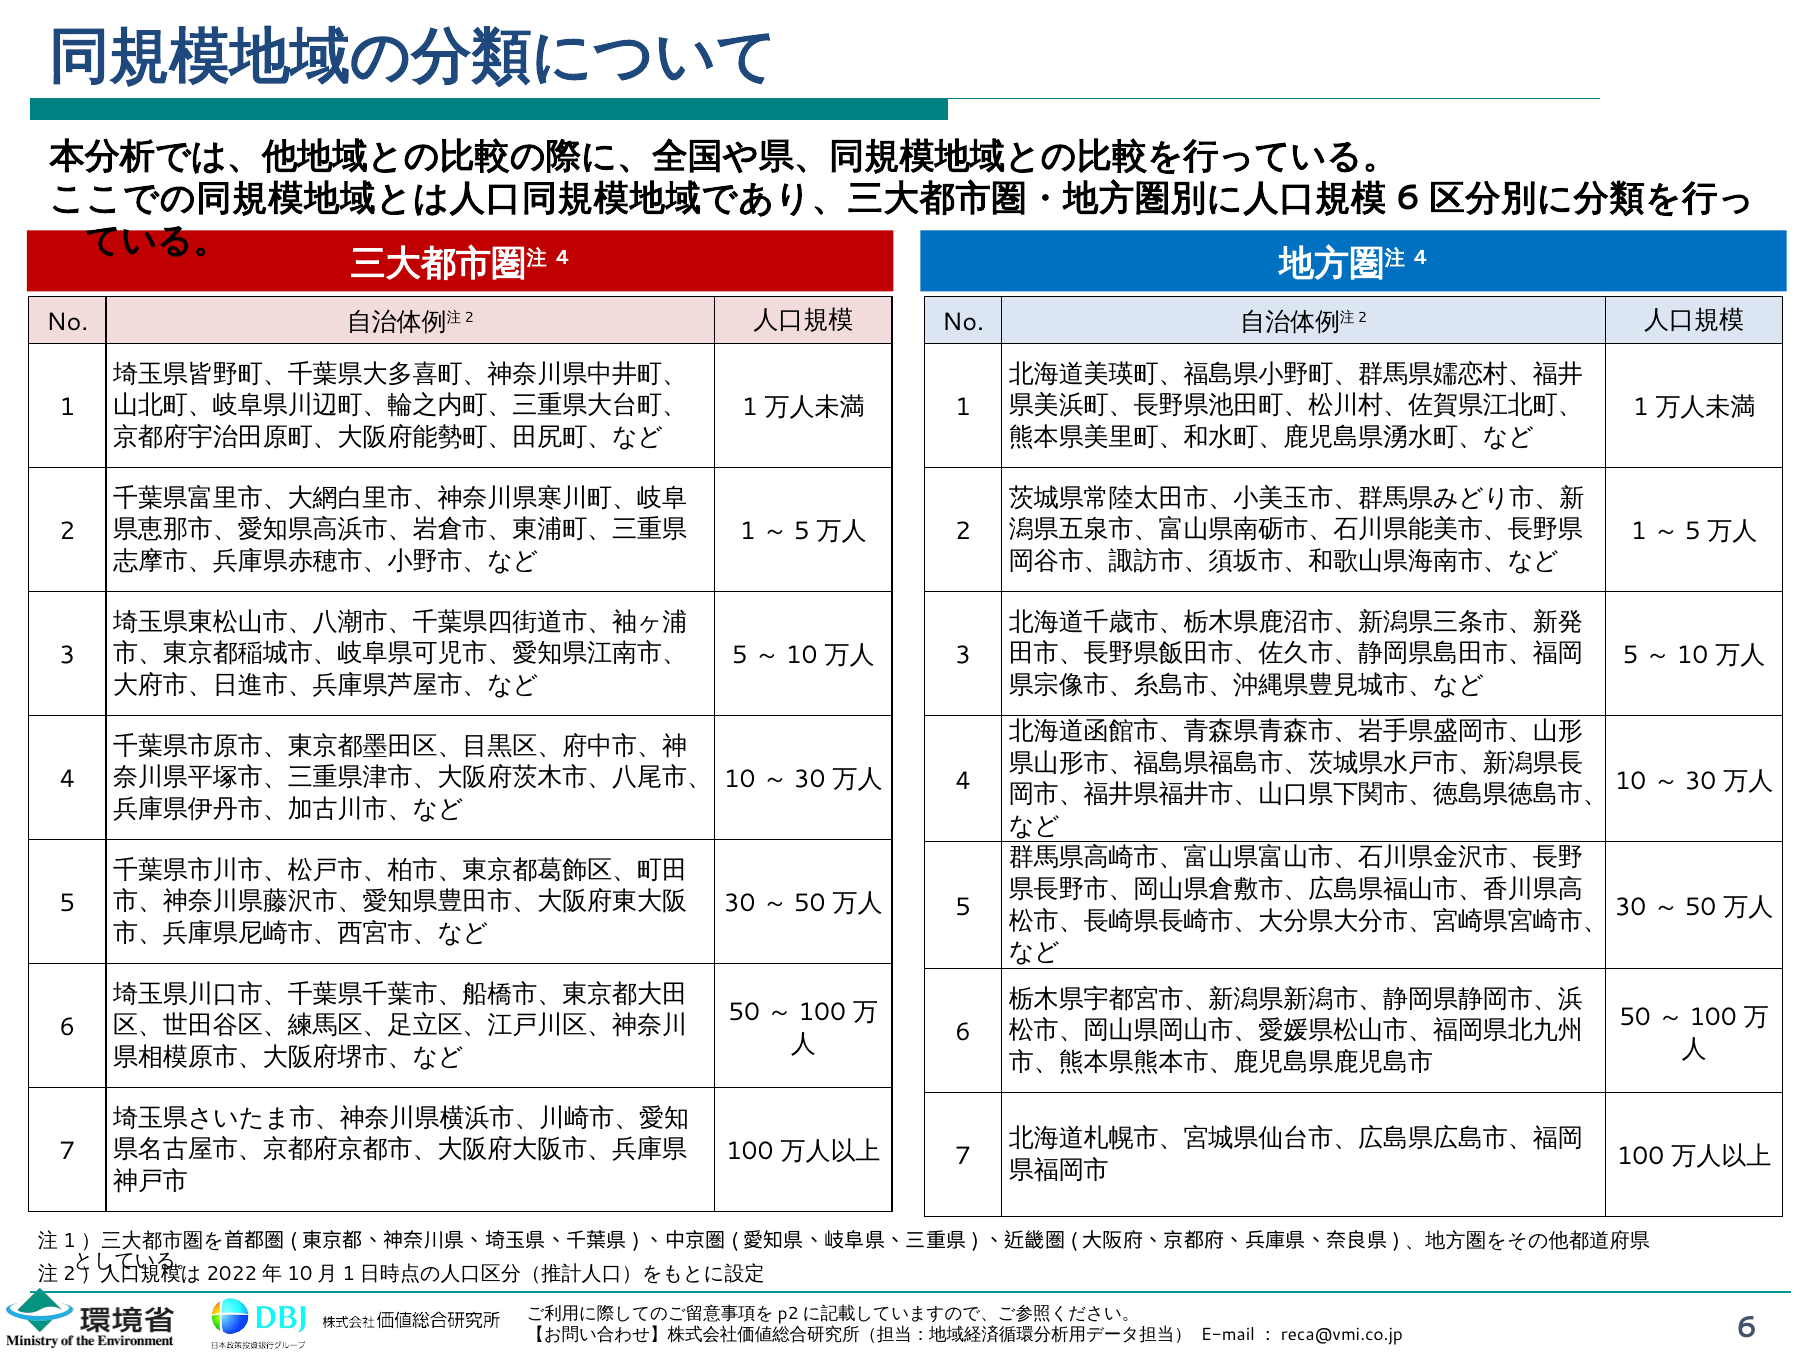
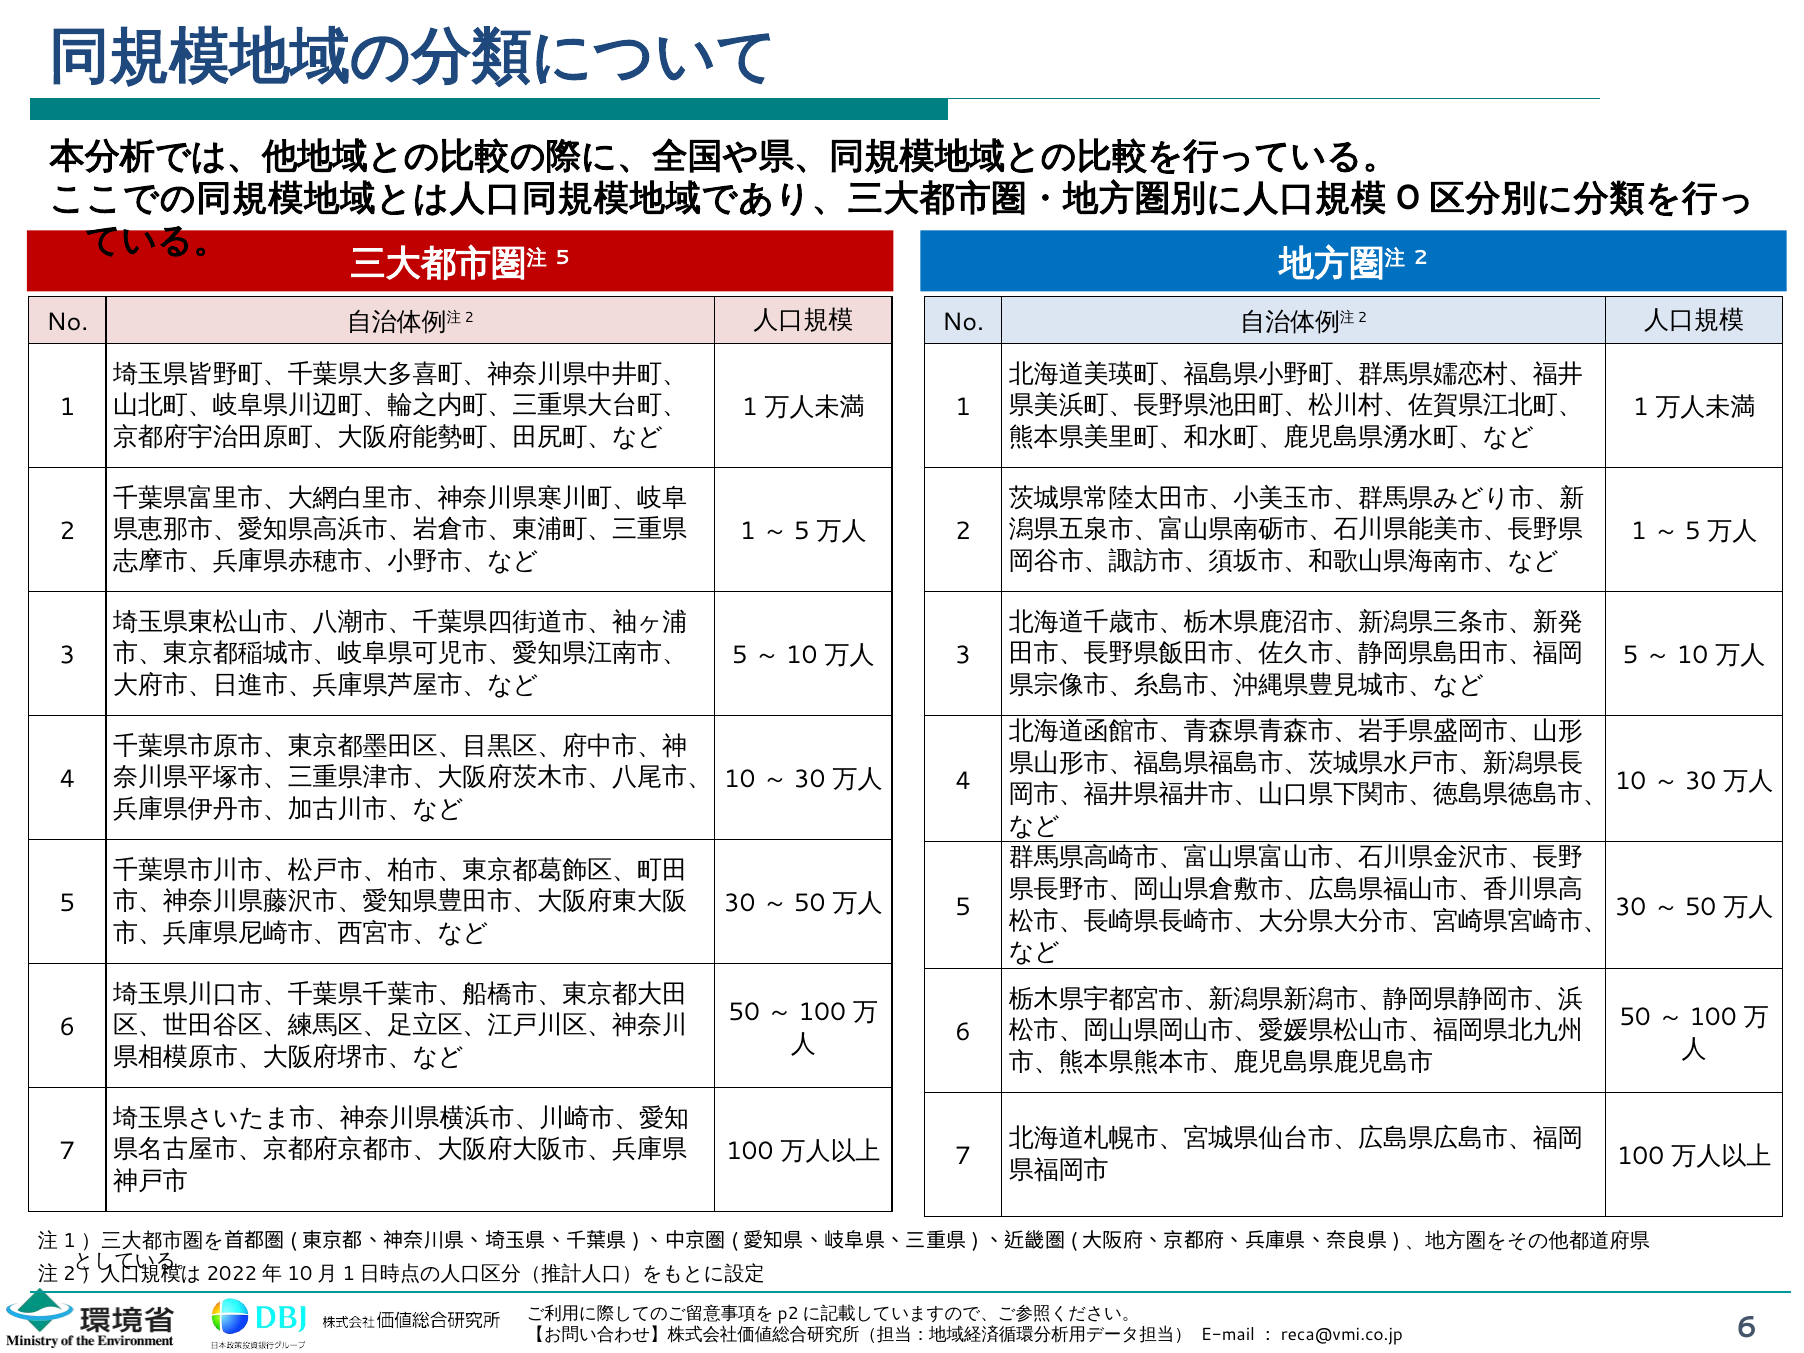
6: 6 -> 0 (1408, 198)
4: 4 -> 5 (563, 258)
4: 4 -> 2 (1421, 258)
